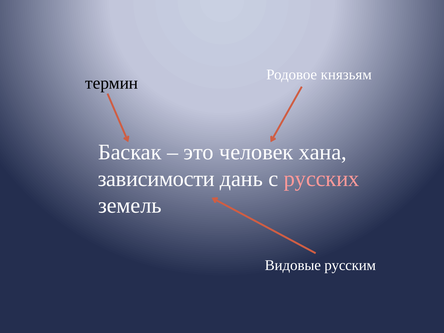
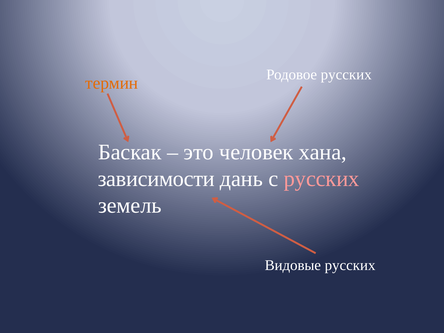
Родовое князьям: князьям -> русских (346, 75)
термин colour: black -> orange (112, 83)
Видовые русским: русским -> русских (350, 265)
